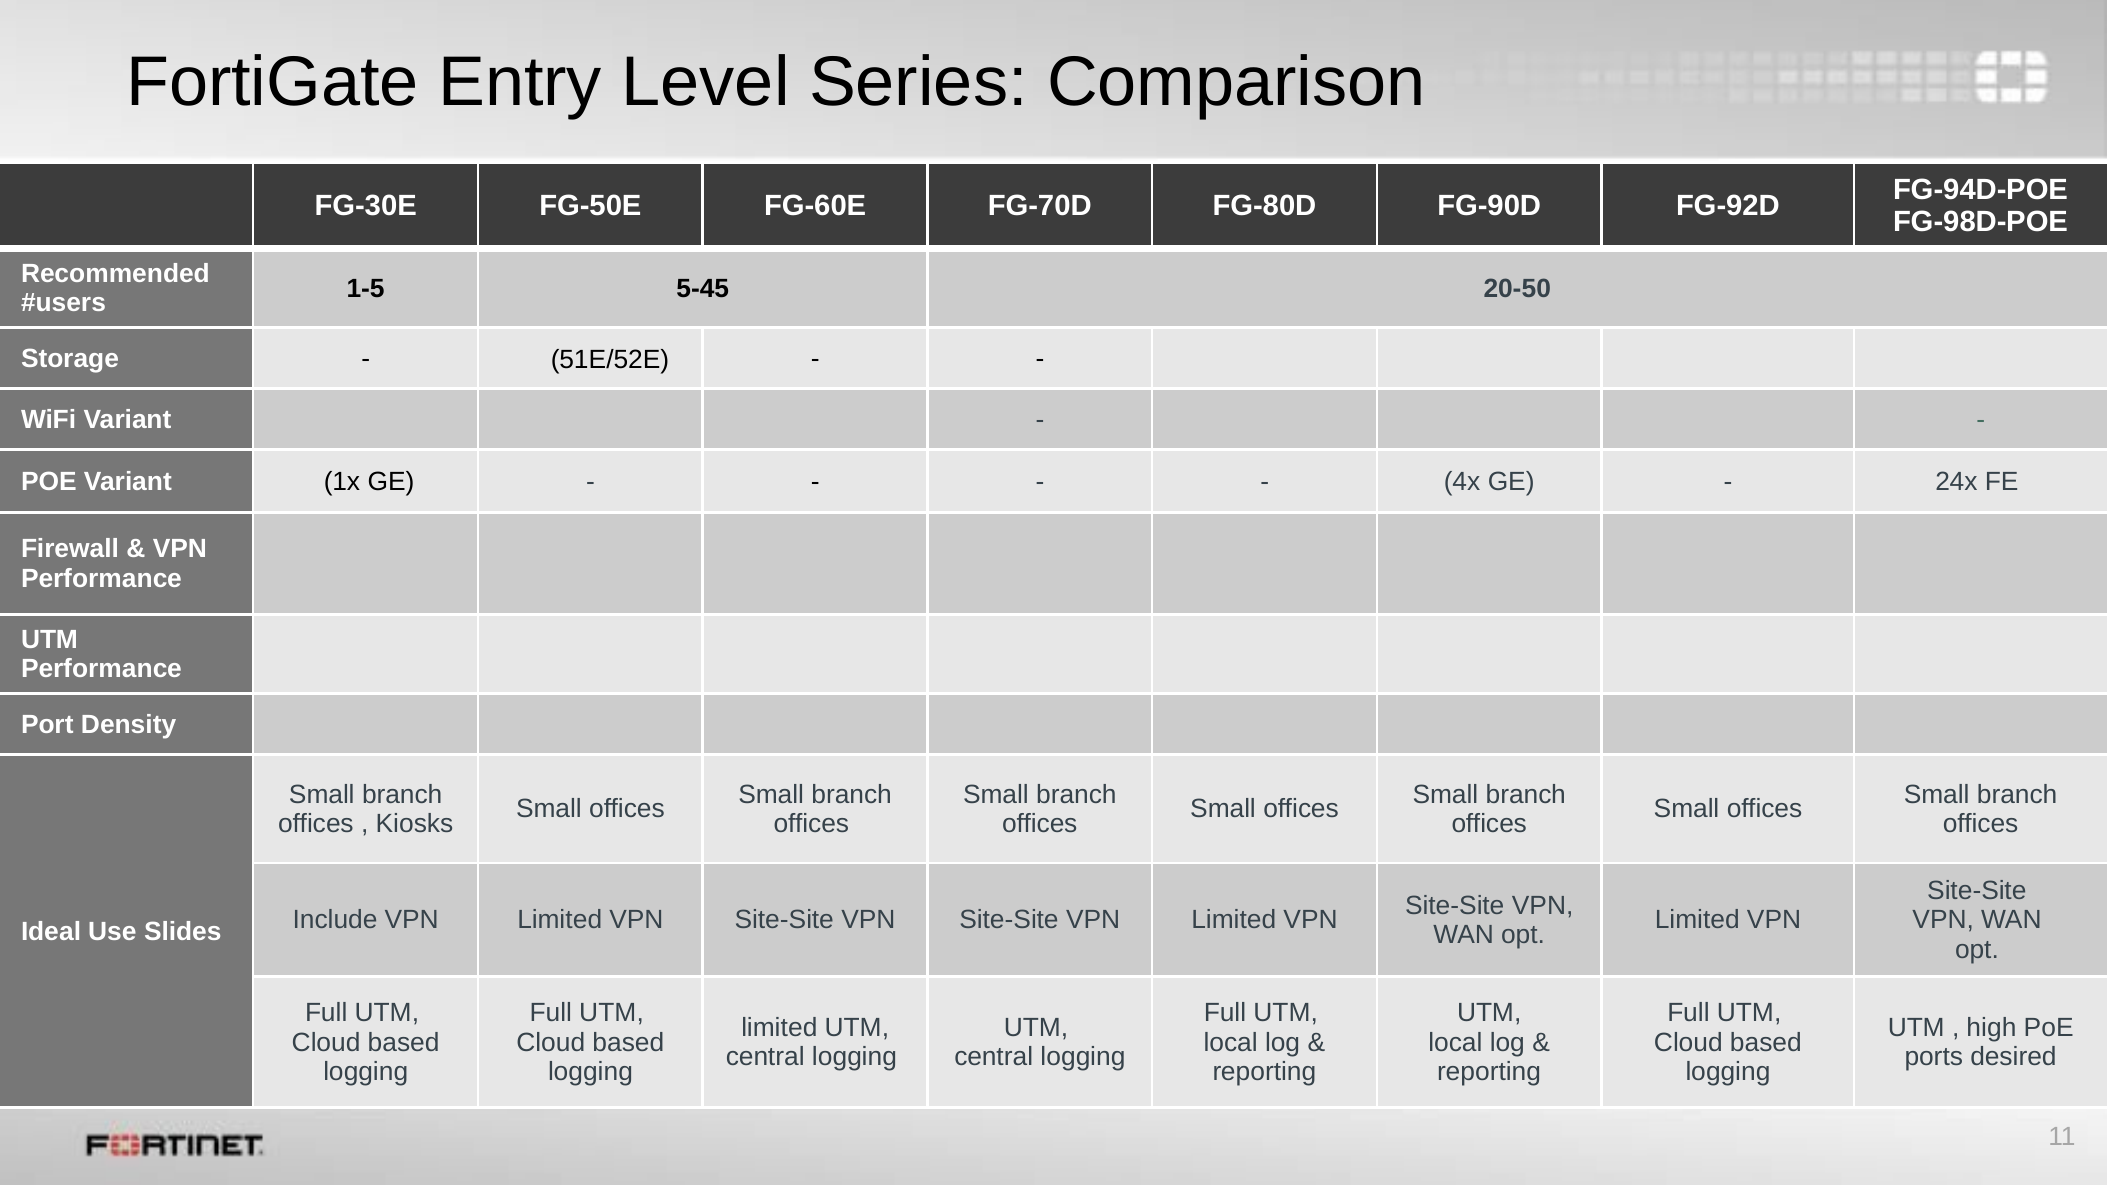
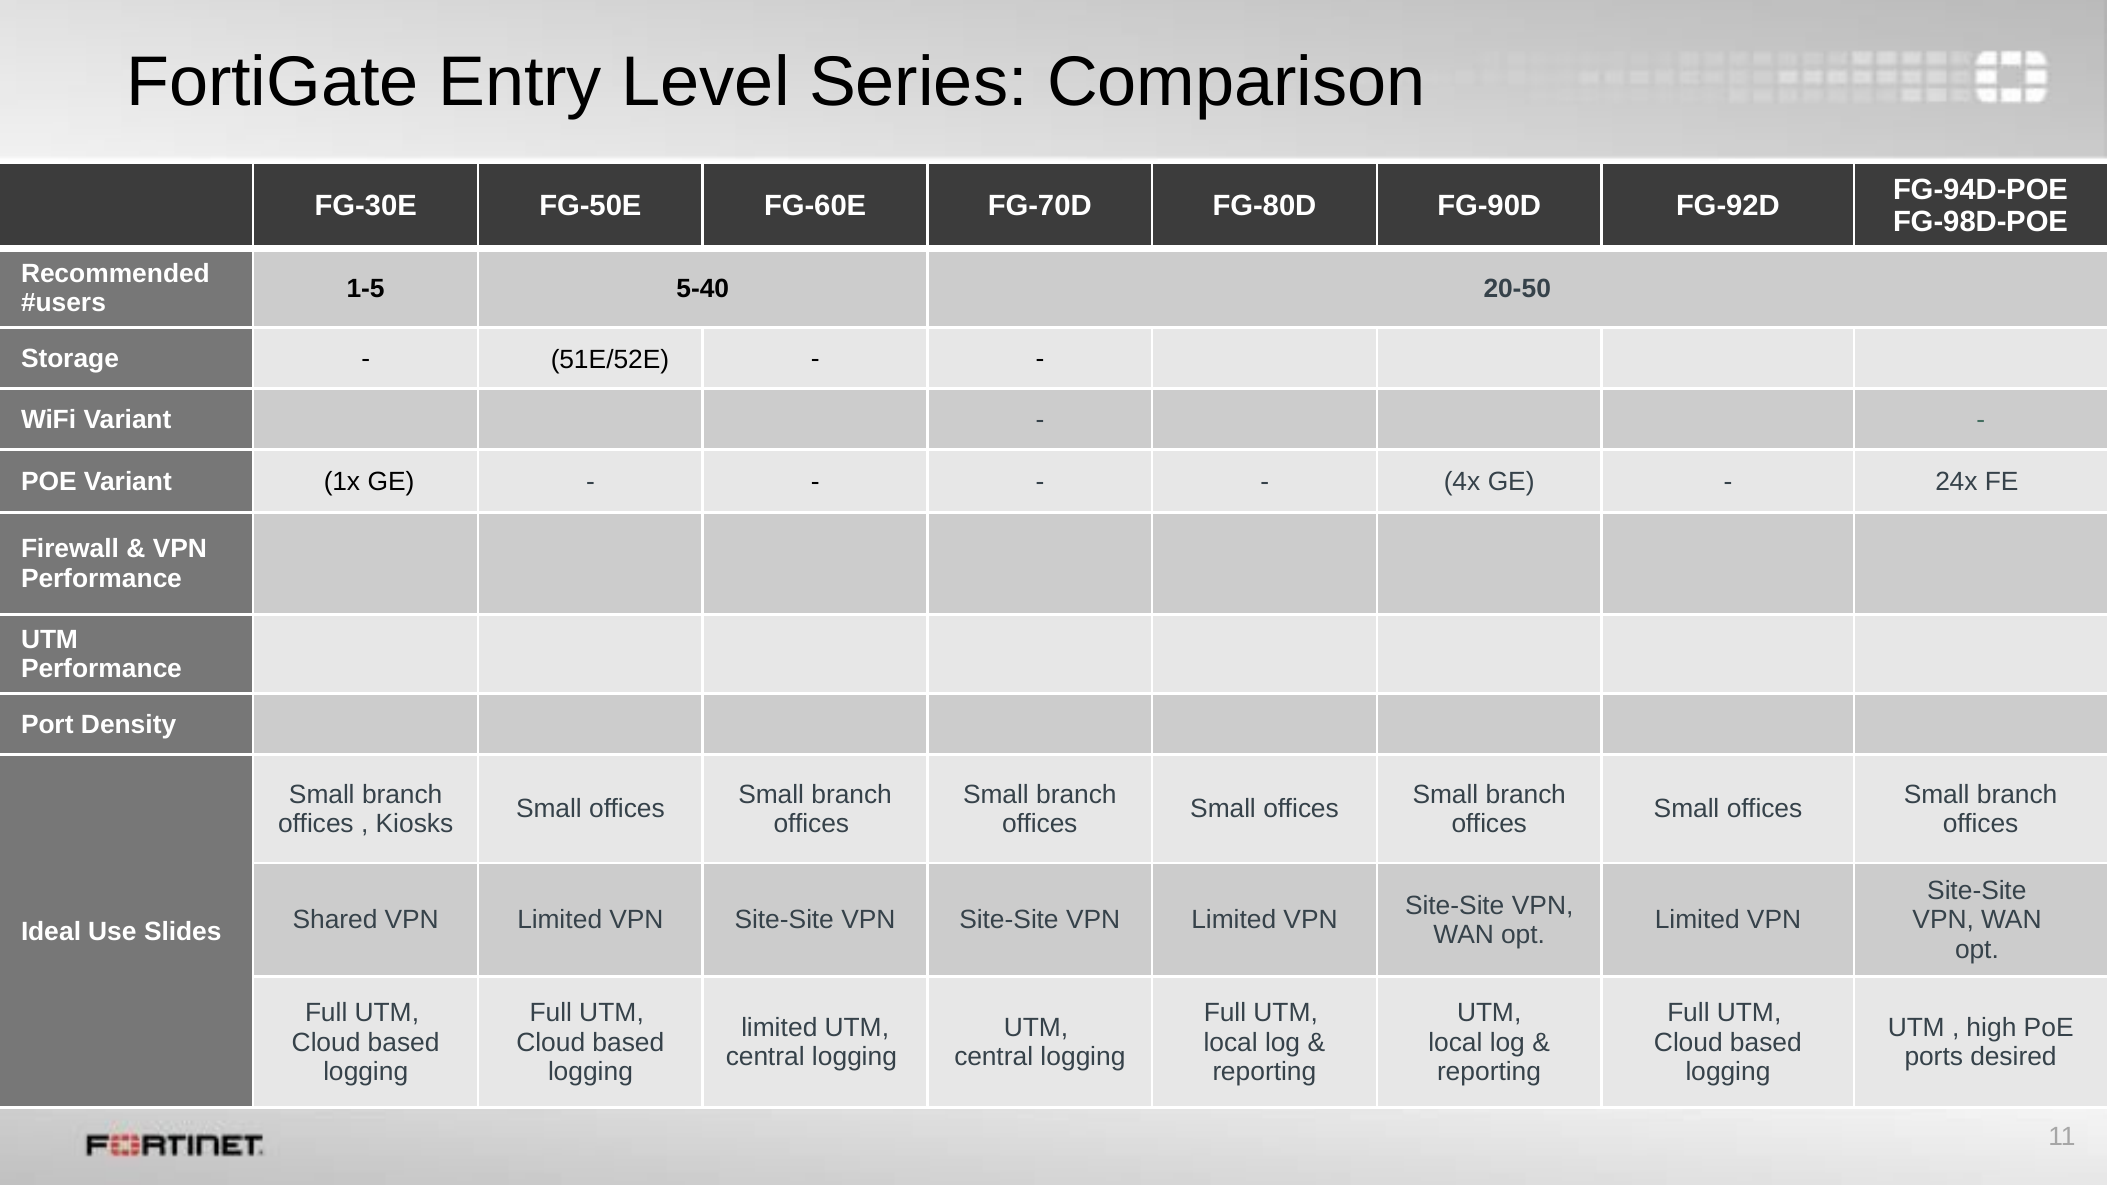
5-45: 5-45 -> 5-40 (703, 288)
Include: Include -> Shared (335, 920)
